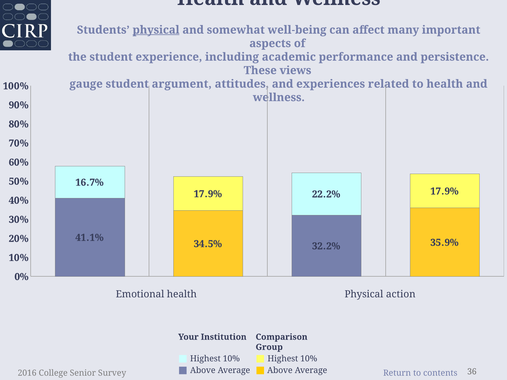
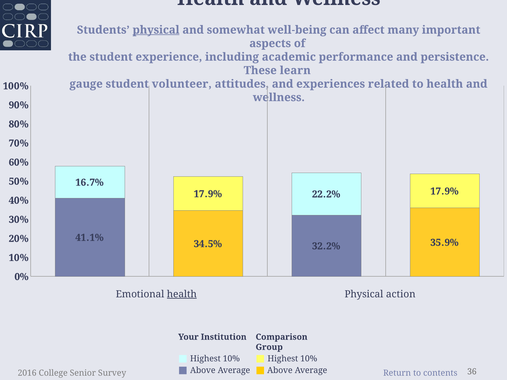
views: views -> learn (295, 70)
argument: argument -> volunteer (182, 84)
health underline: none -> present (182, 294)
